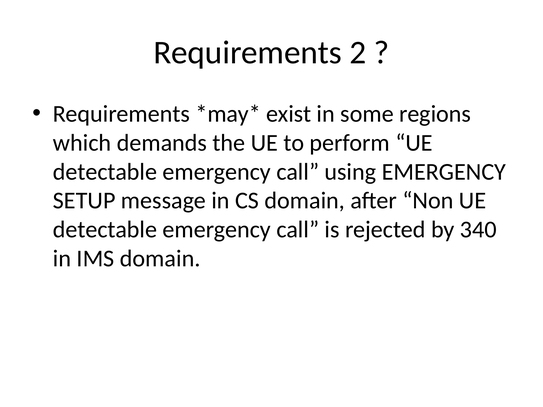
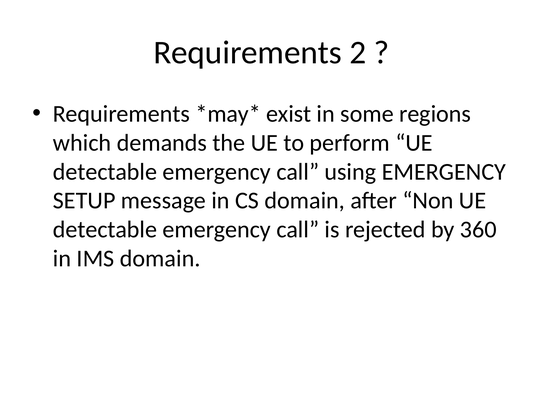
340: 340 -> 360 (478, 230)
